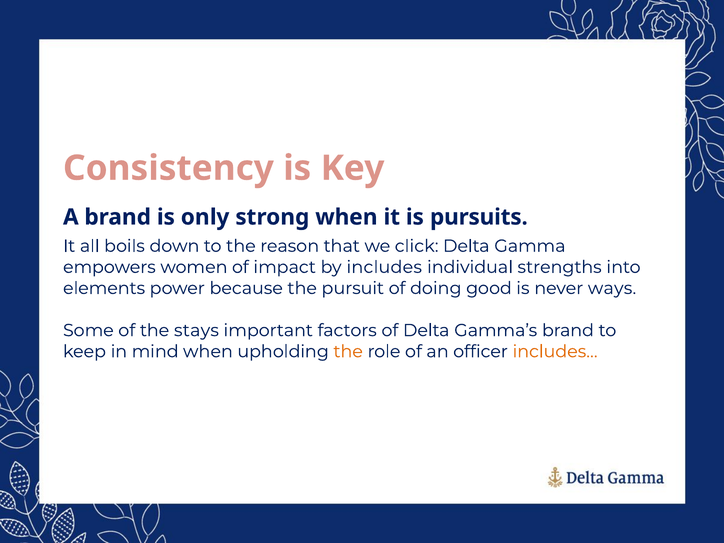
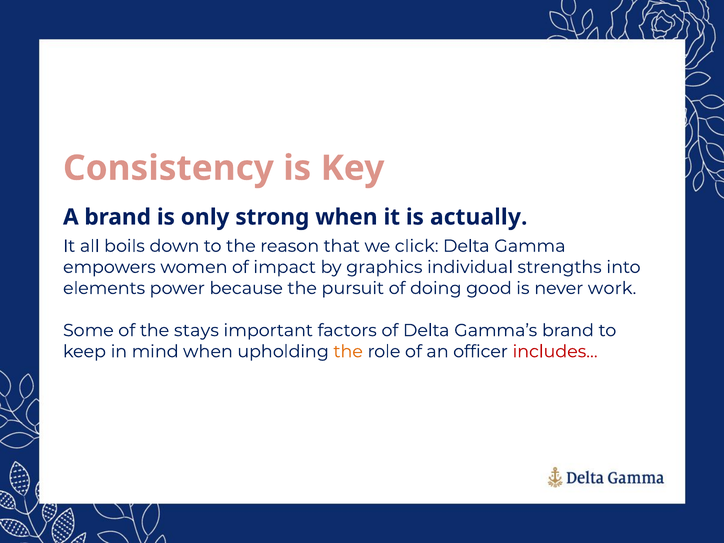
pursuits: pursuits -> actually (479, 217)
includes: includes -> graphics (384, 267)
ways: ways -> work (612, 288)
includes… colour: orange -> red (555, 351)
